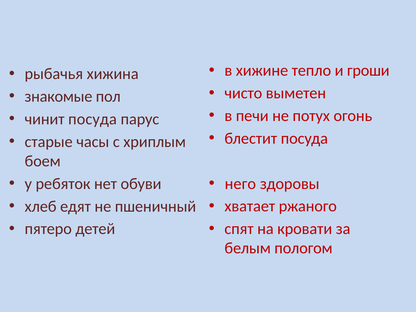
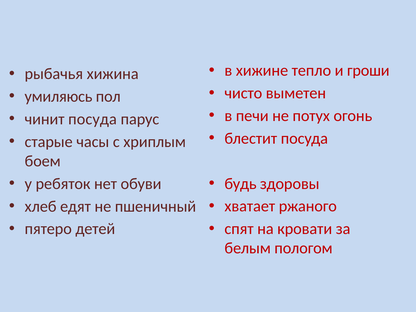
знакомые: знакомые -> умиляюсь (58, 96)
него: него -> будь (240, 184)
